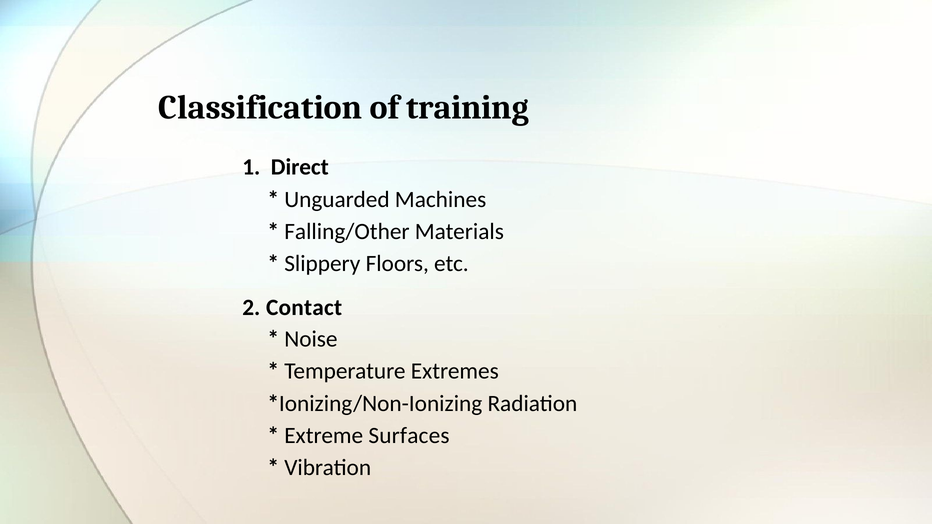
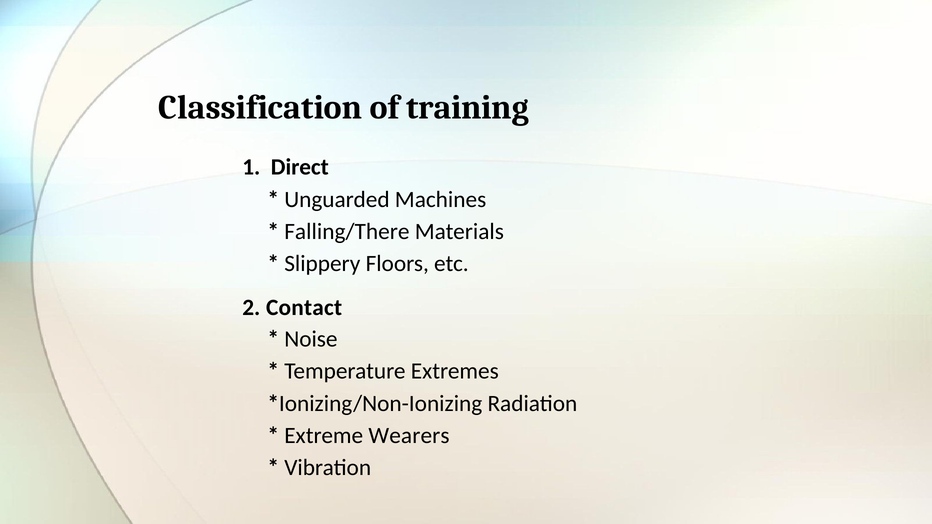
Falling/Other: Falling/Other -> Falling/There (347, 232)
Surfaces: Surfaces -> Wearers (409, 436)
